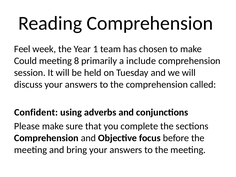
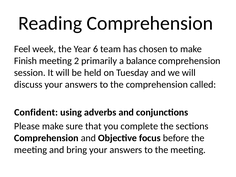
1: 1 -> 6 (96, 49)
Could: Could -> Finish (26, 61)
8: 8 -> 2 (77, 61)
include: include -> balance (141, 61)
